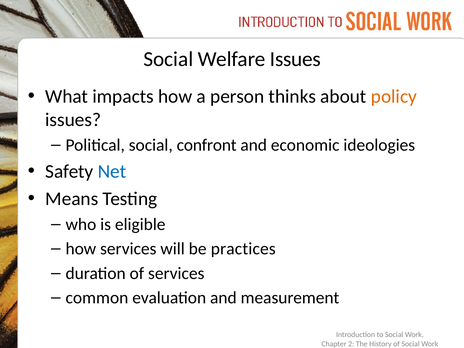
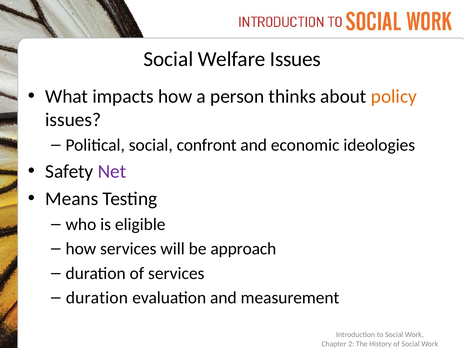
Net colour: blue -> purple (112, 172)
practices: practices -> approach (243, 249)
common: common -> duration (97, 298)
